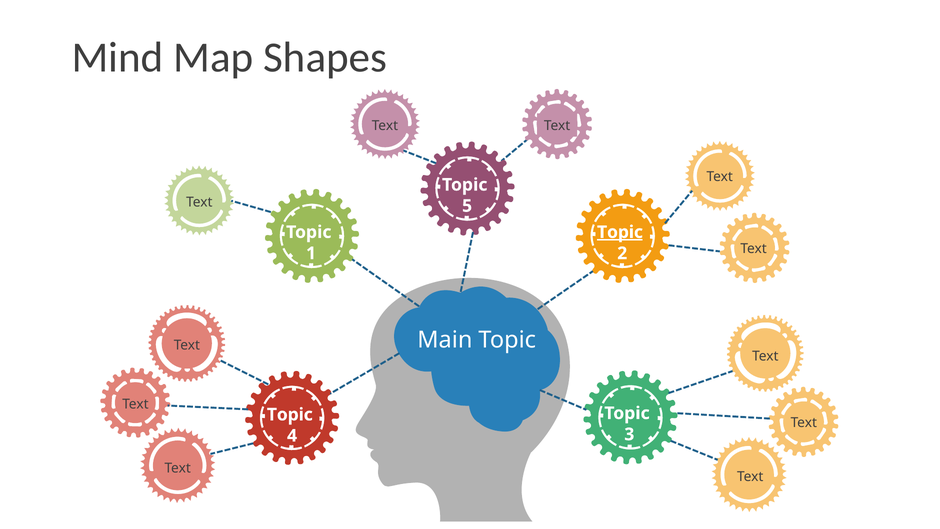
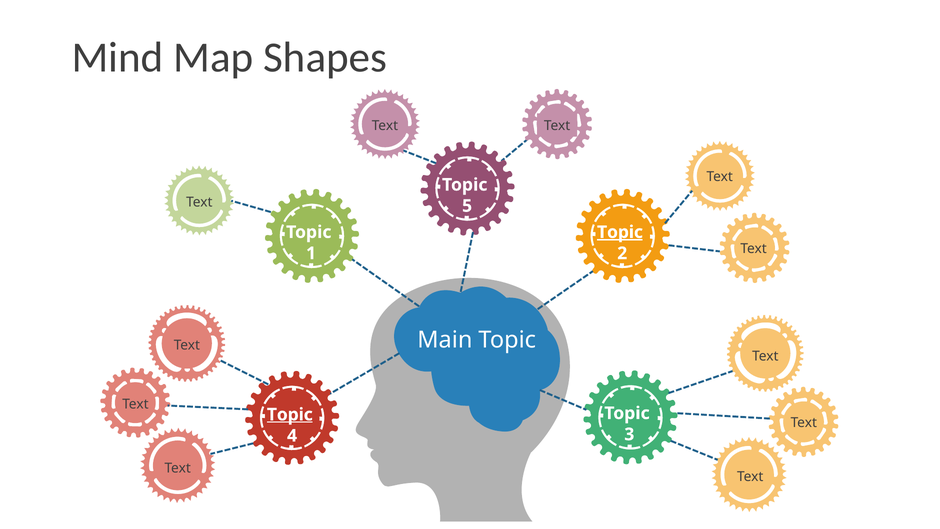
Topic underline: none -> present (290, 414)
